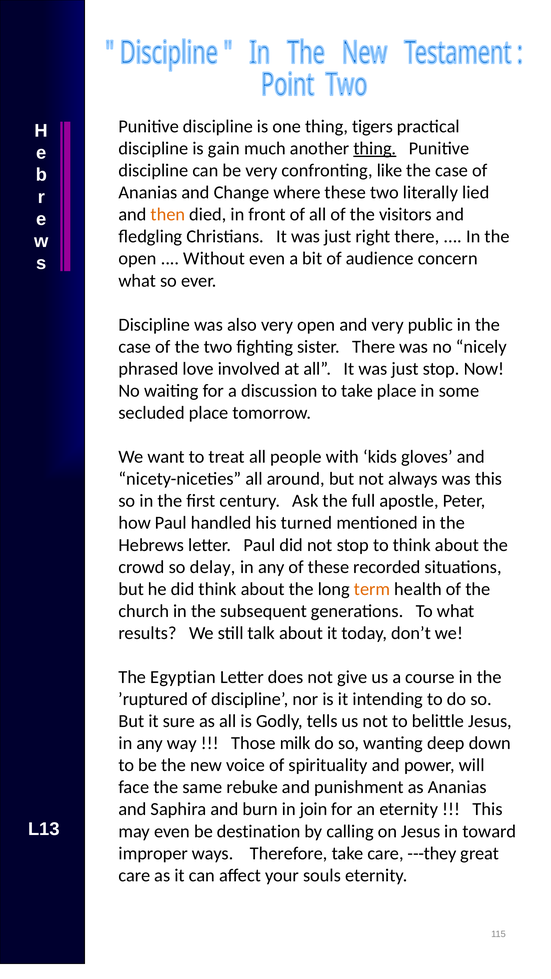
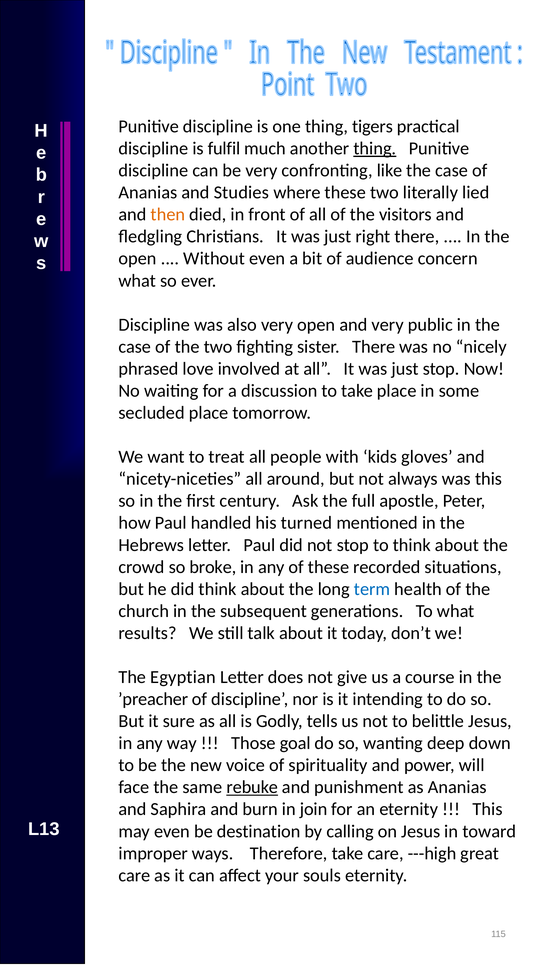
gain: gain -> fulfil (224, 149)
Change: Change -> Studies (241, 193)
delay: delay -> broke (213, 567)
term colour: orange -> blue (372, 589)
’ruptured: ’ruptured -> ’preacher (153, 700)
milk: milk -> goal (295, 744)
rebuke underline: none -> present (252, 788)
---they: ---they -> ---high (432, 854)
